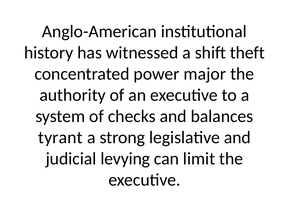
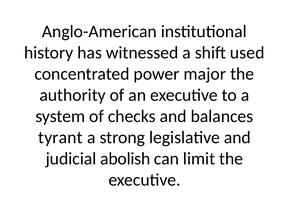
theft: theft -> used (247, 53)
levying: levying -> abolish (125, 158)
